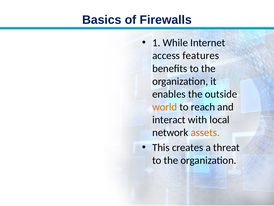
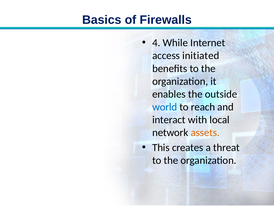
1: 1 -> 4 (156, 43)
features: features -> initiated (201, 56)
world colour: orange -> blue (165, 107)
